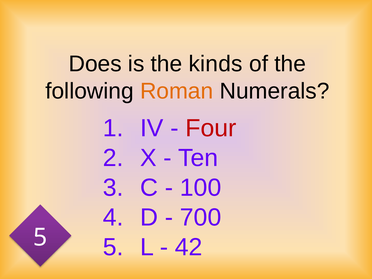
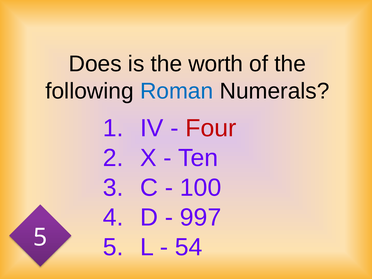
kinds: kinds -> worth (216, 64)
Roman colour: orange -> blue (177, 91)
700: 700 -> 997 (201, 217)
42: 42 -> 54 (189, 247)
